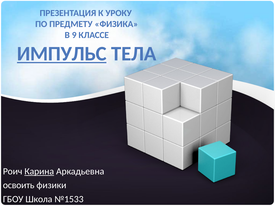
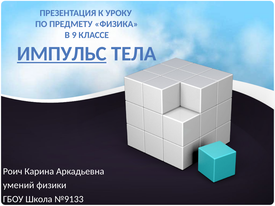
Карина underline: present -> none (39, 172)
освоить: освоить -> умений (19, 185)
№1533: №1533 -> №9133 (69, 199)
